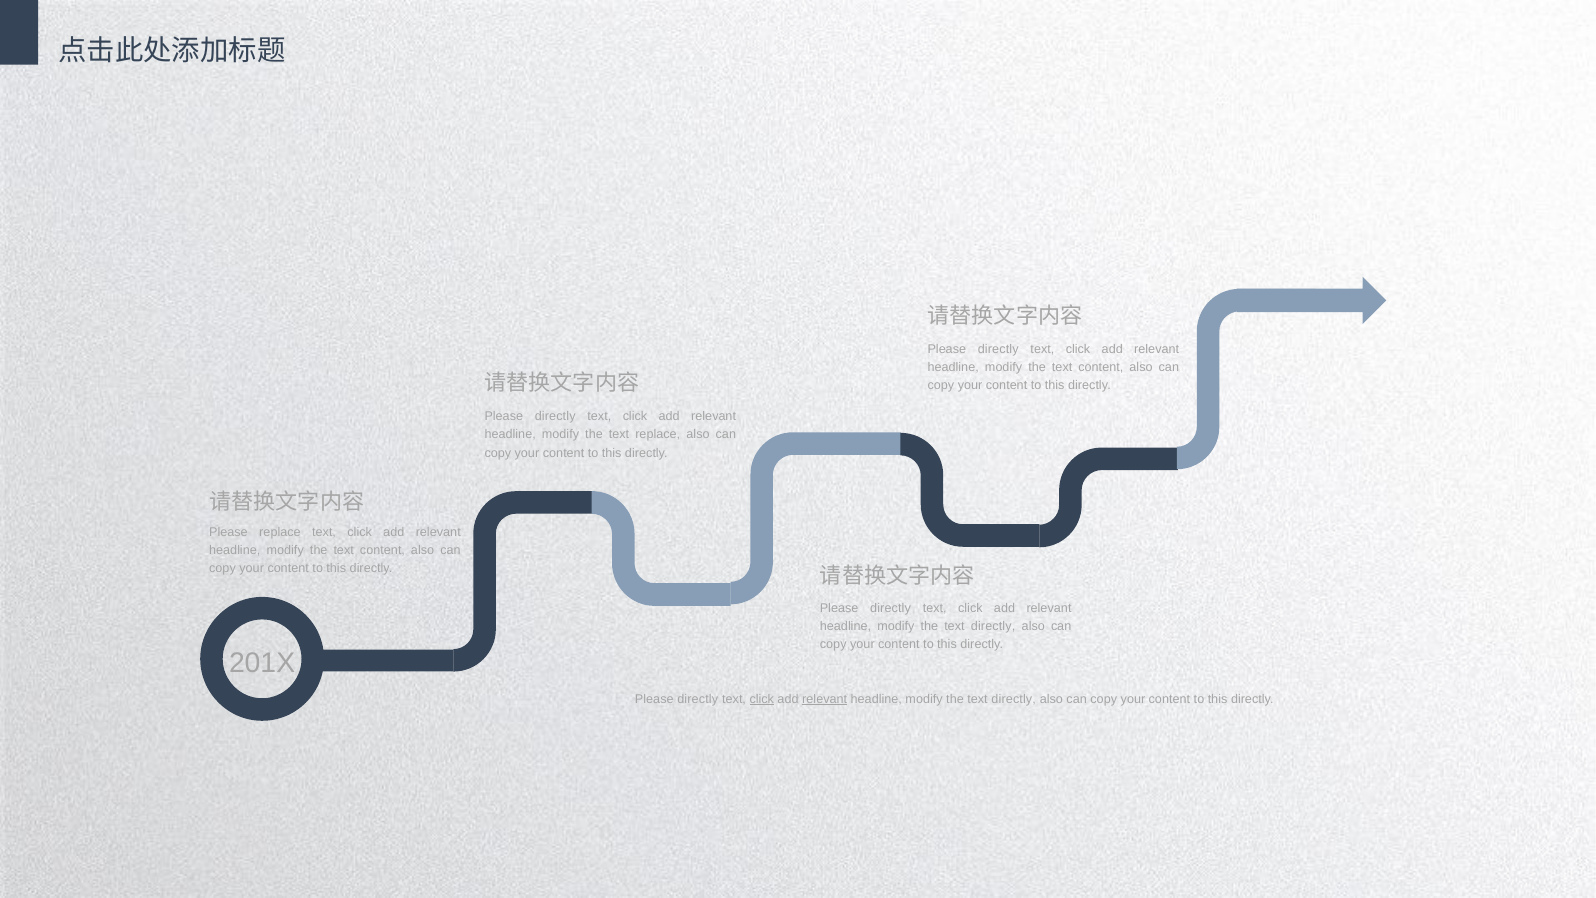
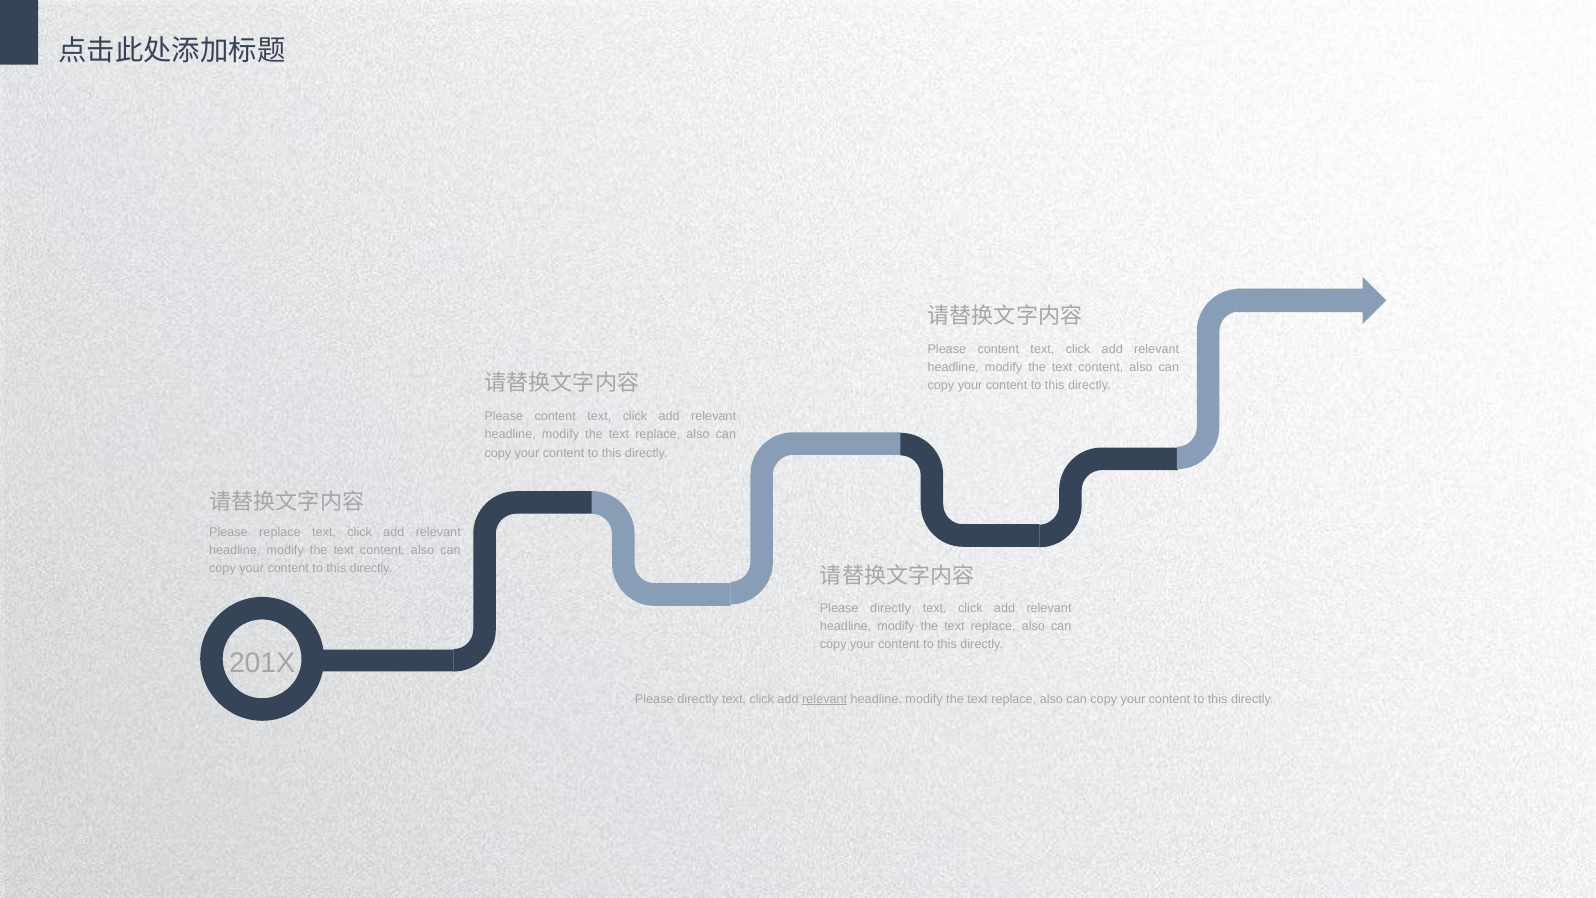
directly: directly -> content (998, 349)
directly: directly -> content (555, 417)
directly: directly -> replace (993, 626)
click underline: present -> none (762, 699)
directly: directly -> replace (1014, 699)
